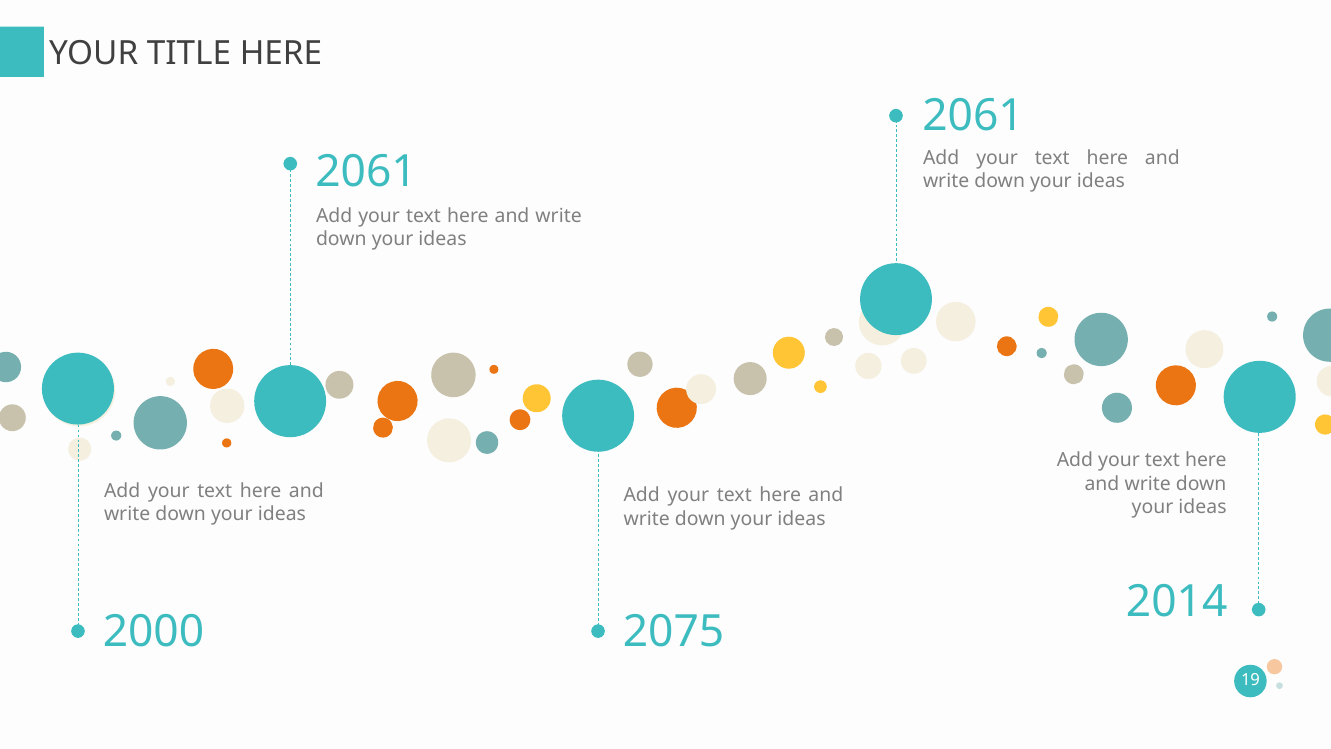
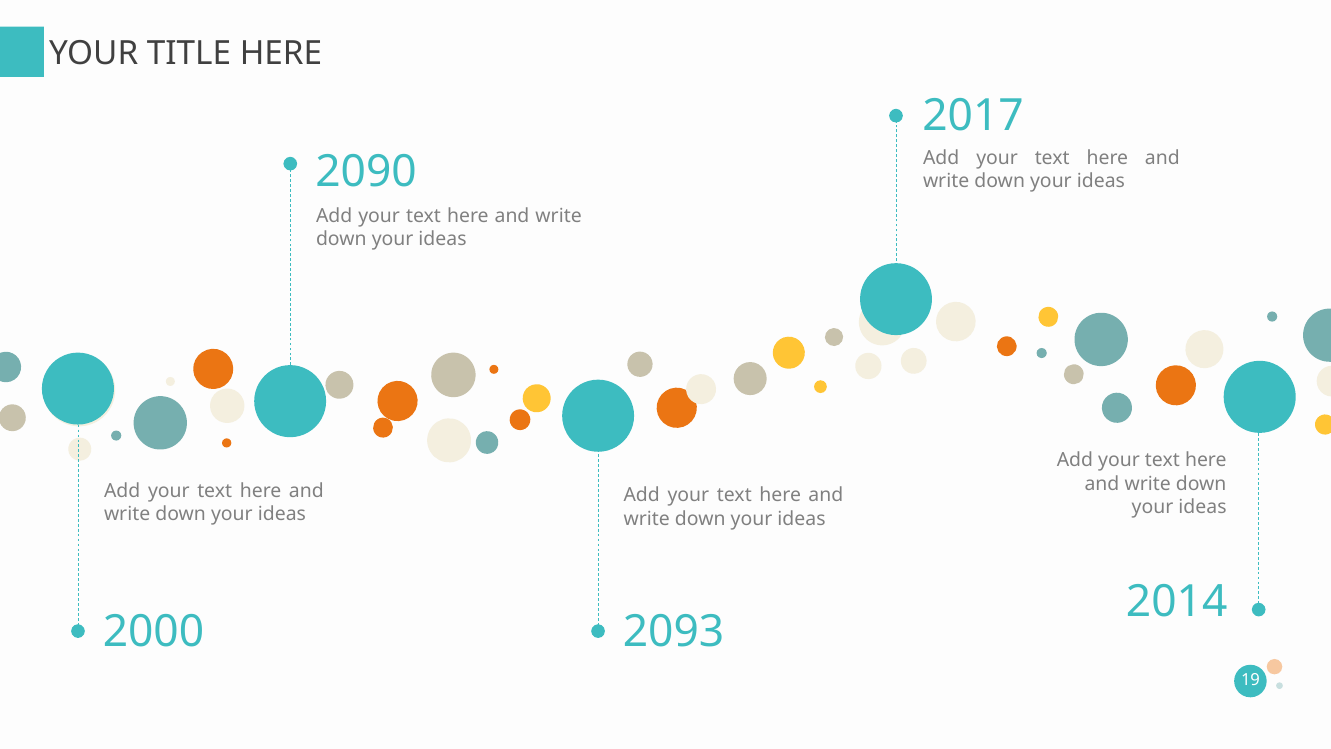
2061: 2061 -> 2017 (973, 115)
2061: 2061 -> 2090 (366, 171)
2075: 2075 -> 2093 (674, 631)
